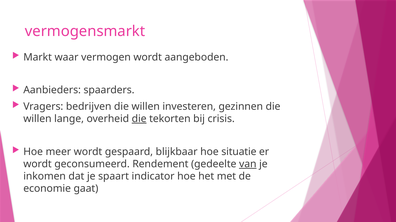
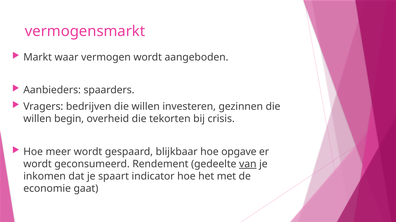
lange: lange -> begin (69, 119)
die underline: present -> none (139, 119)
situatie: situatie -> opgave (239, 152)
